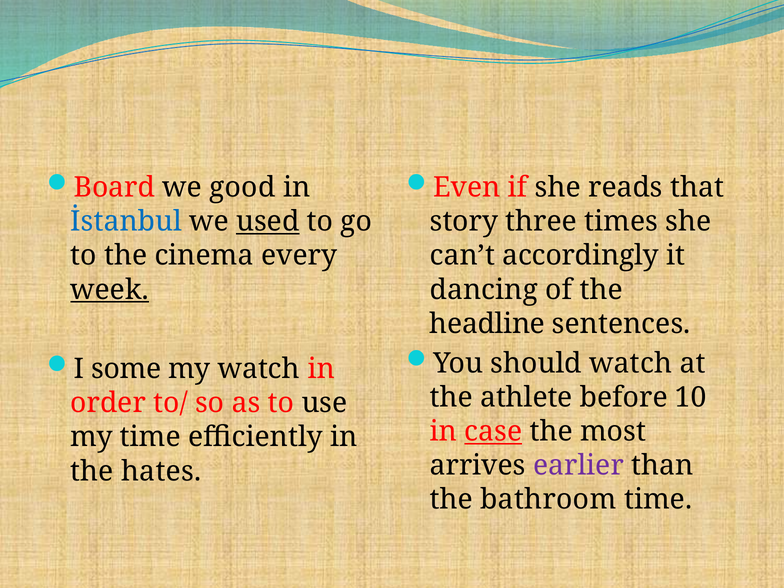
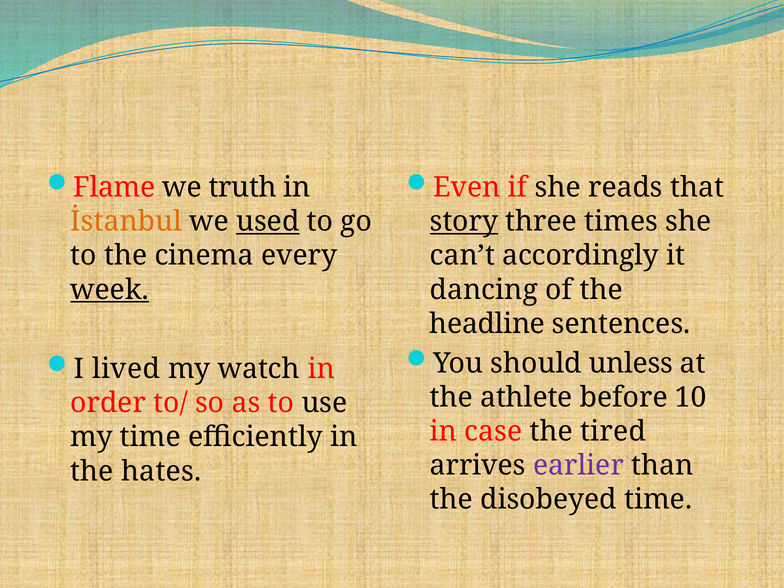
Board: Board -> Flame (114, 188)
good: good -> truth (243, 188)
İstanbul colour: blue -> orange (126, 222)
story underline: none -> present (464, 222)
should watch: watch -> unless (631, 363)
some: some -> lived (126, 369)
case underline: present -> none (493, 431)
most: most -> tired (613, 431)
bathroom: bathroom -> disobeyed (548, 500)
